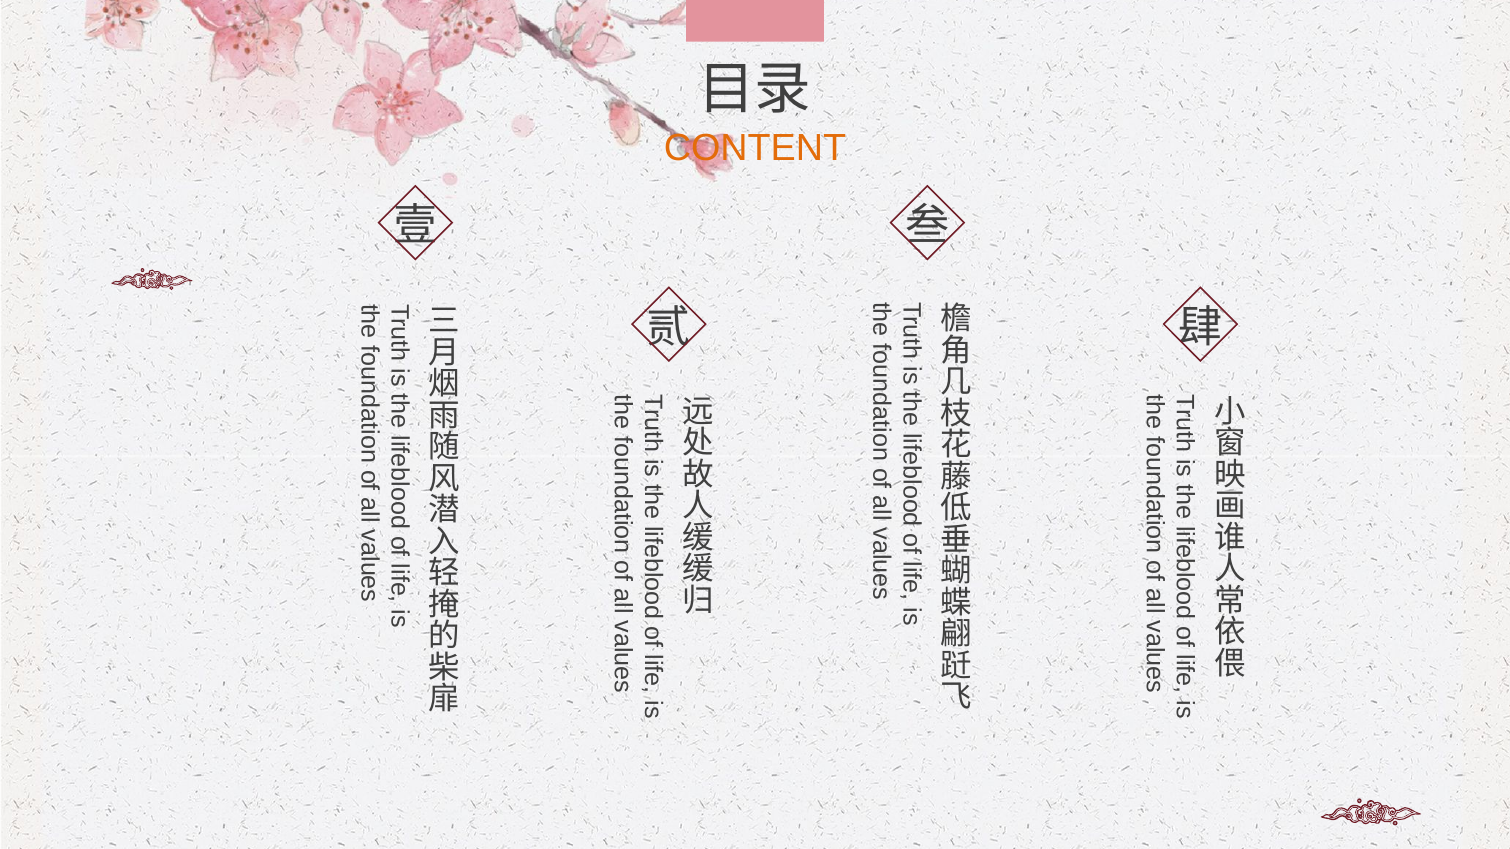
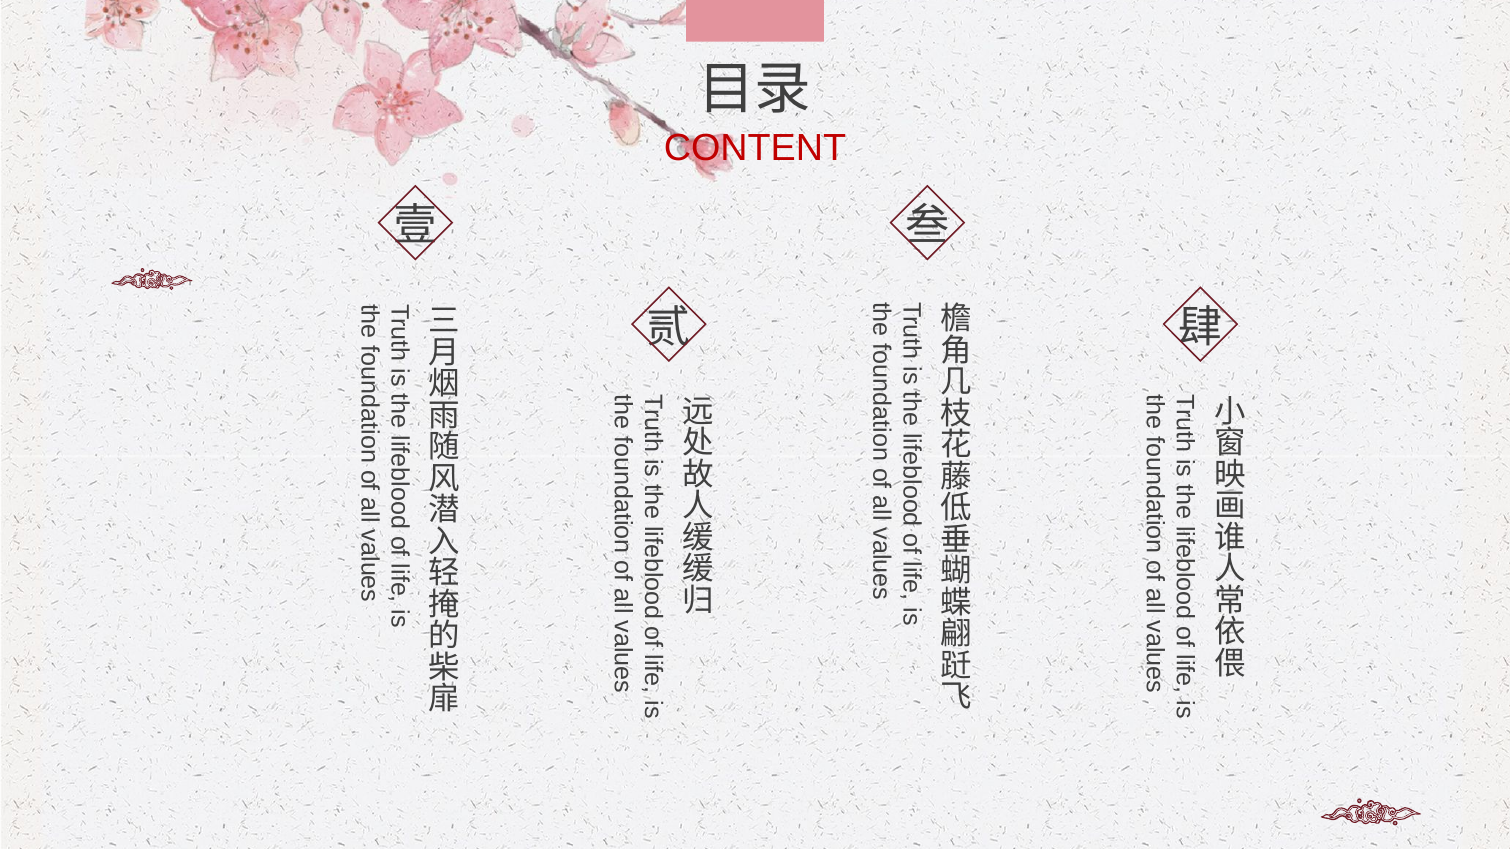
CONTENT colour: orange -> red (755, 148)
